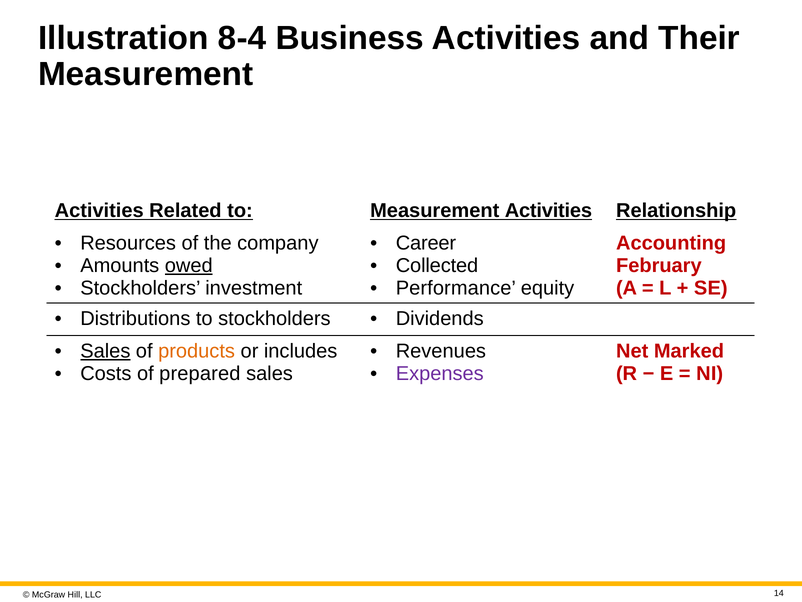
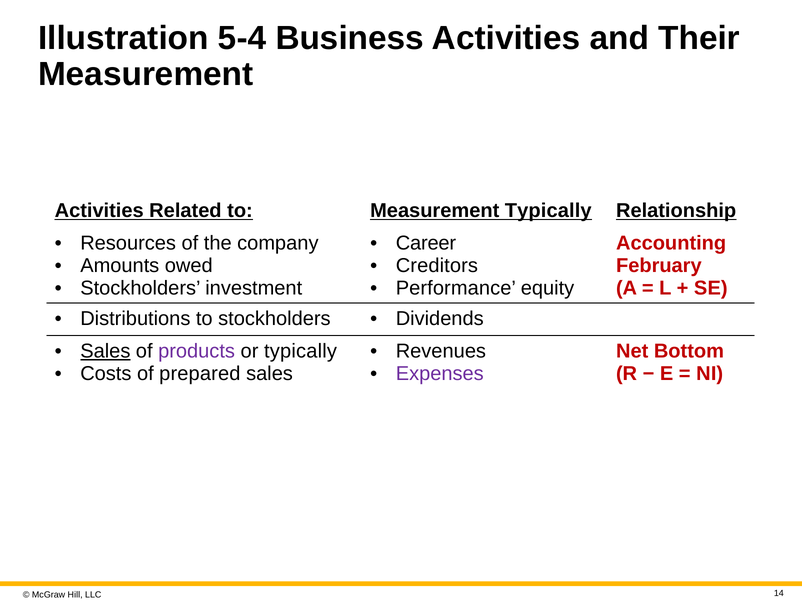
8-4: 8-4 -> 5-4 (242, 38)
to Measurement Activities: Activities -> Typically (548, 210)
owed underline: present -> none (189, 265)
Collected: Collected -> Creditors (437, 265)
products colour: orange -> purple (197, 351)
or includes: includes -> typically (301, 351)
Marked: Marked -> Bottom (689, 351)
